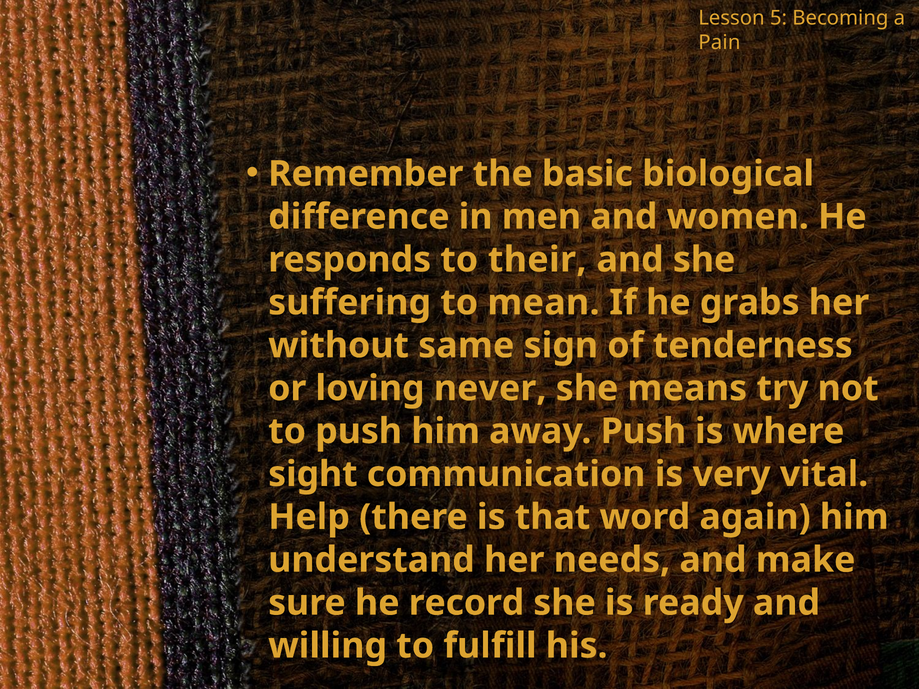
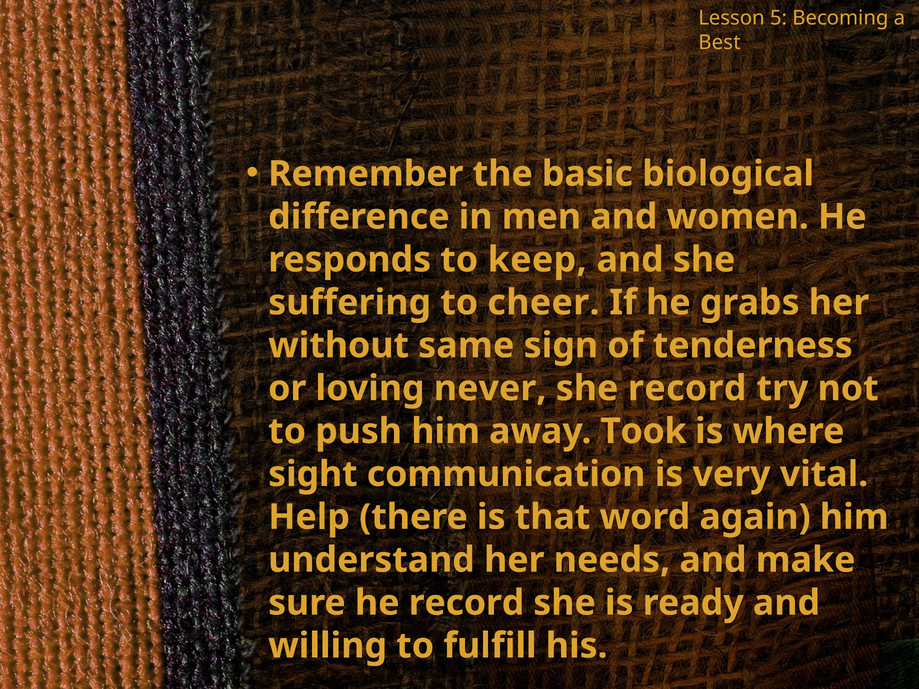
Pain: Pain -> Best (719, 43)
their: their -> keep (537, 260)
mean: mean -> cheer (543, 303)
she means: means -> record (687, 389)
away Push: Push -> Took (643, 431)
